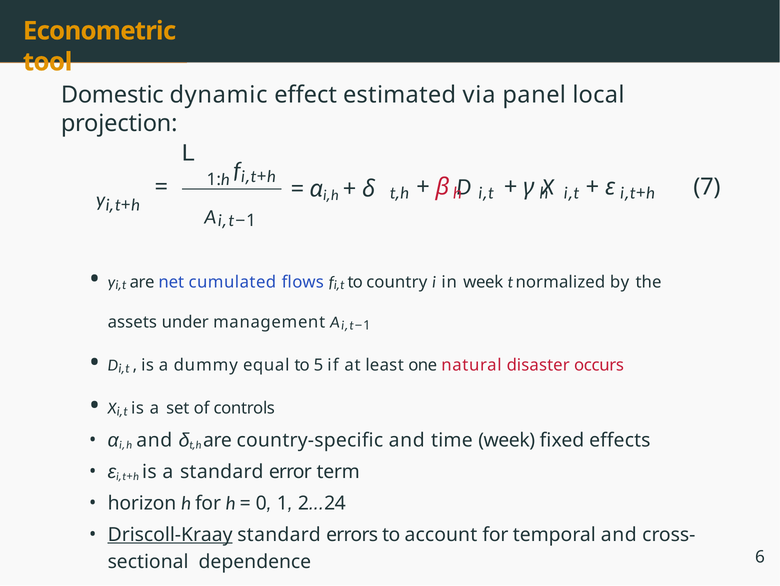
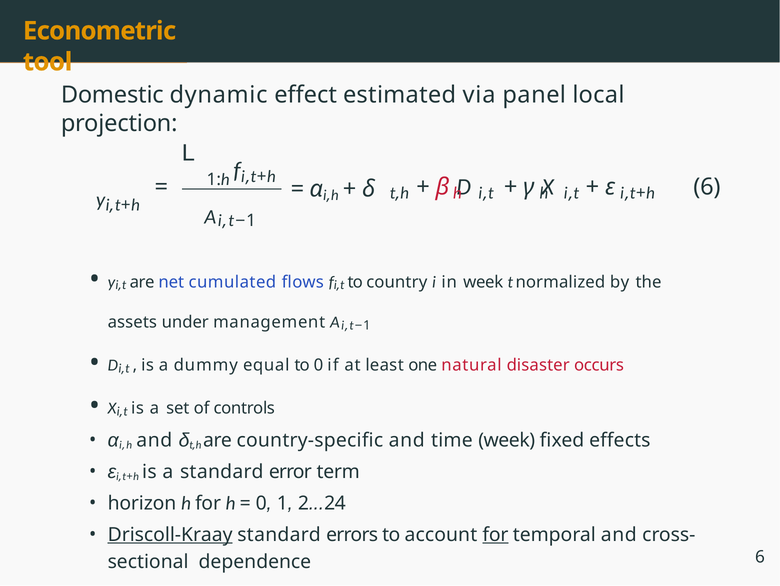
i,t+h 7: 7 -> 6 (707, 187)
to 5: 5 -> 0 (319, 365)
for underline: none -> present (495, 534)
